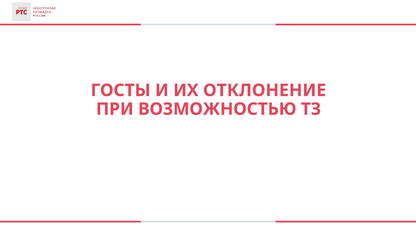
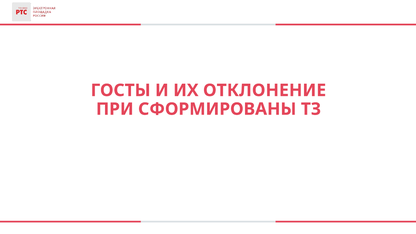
ВОЗМОЖНОСТЬЮ: ВОЗМОЖНОСТЬЮ -> СФОРМИРОВАНЫ (217, 109)
